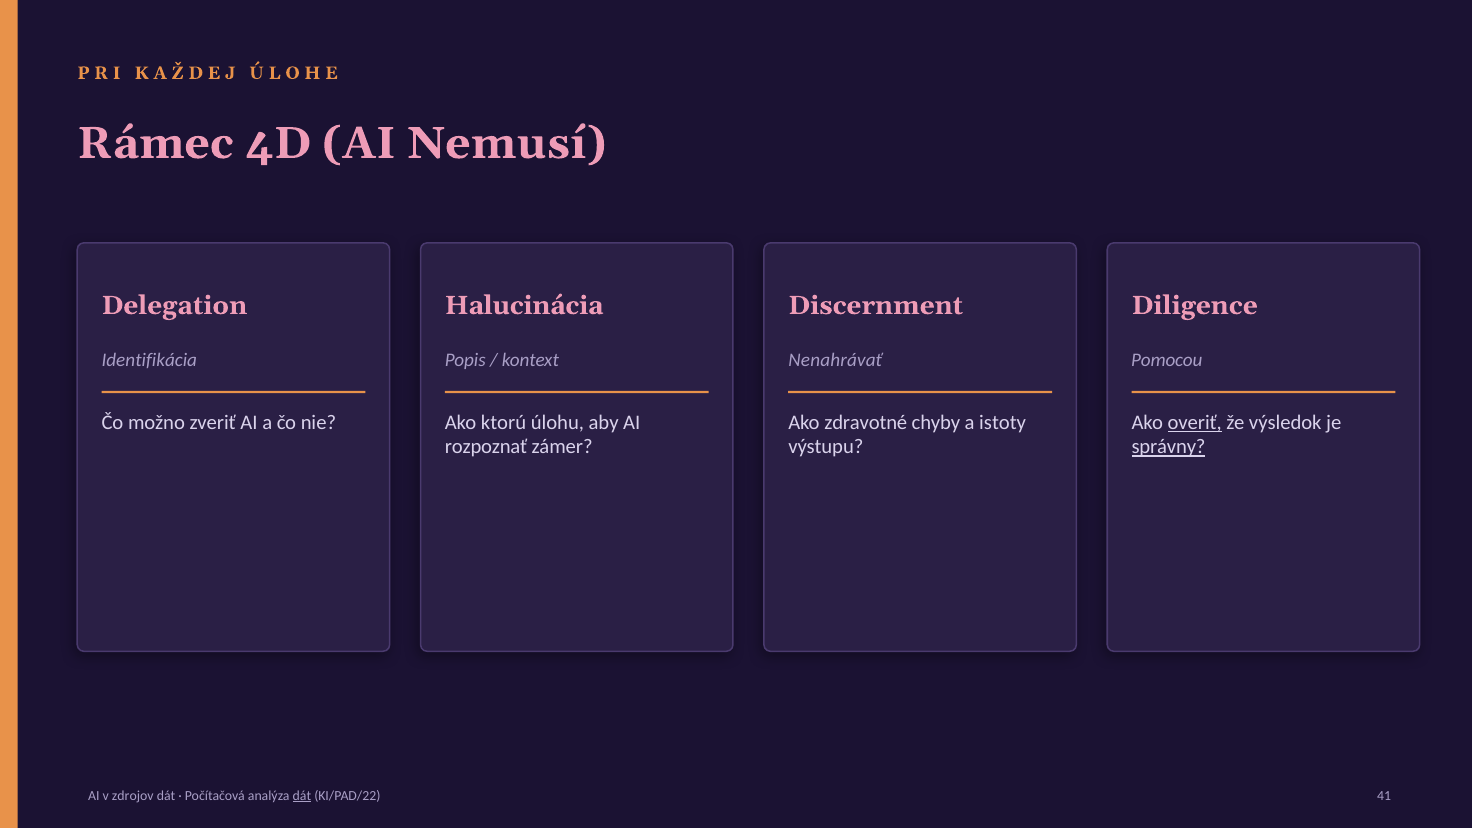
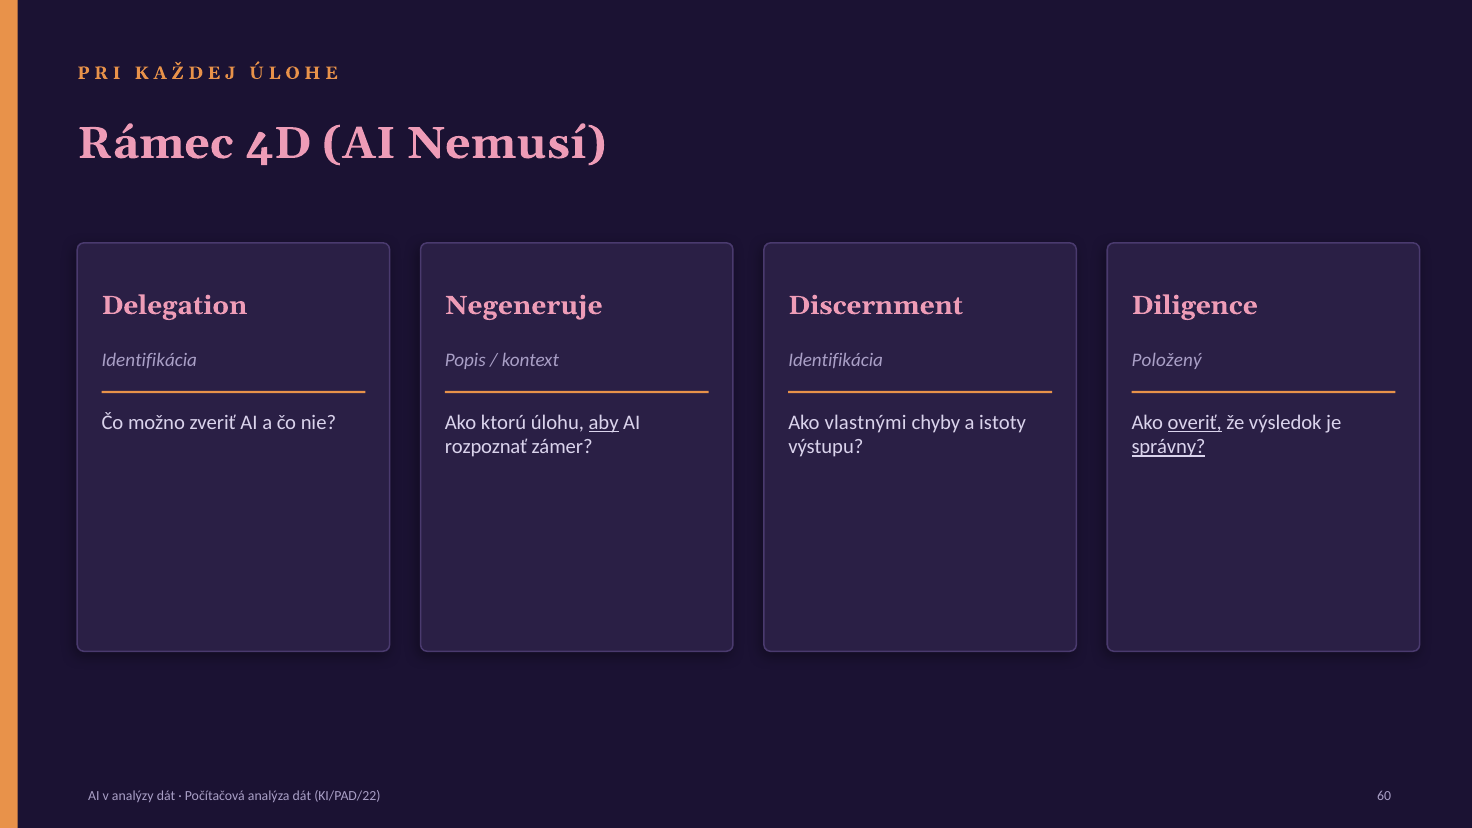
Halucinácia: Halucinácia -> Negeneruje (524, 305)
Nenahrávať: Nenahrávať -> Identifikácia (836, 360)
Pomocou: Pomocou -> Položený (1167, 360)
aby underline: none -> present (604, 422)
zdravotné: zdravotné -> vlastnými (866, 422)
zdrojov: zdrojov -> analýzy (133, 796)
dát underline: present -> none (302, 796)
41: 41 -> 60 (1384, 796)
